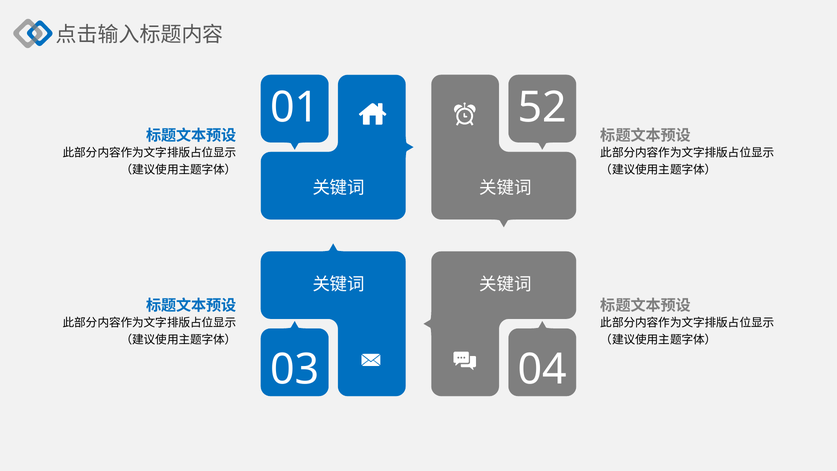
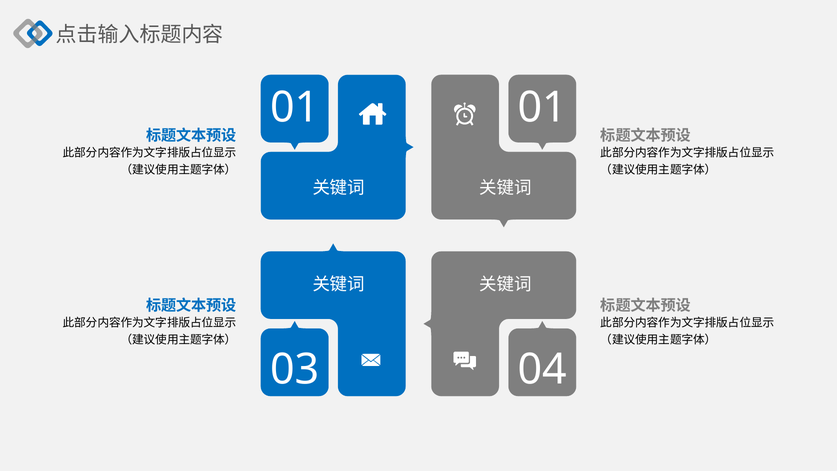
52: 52 -> 01 (542, 108)
